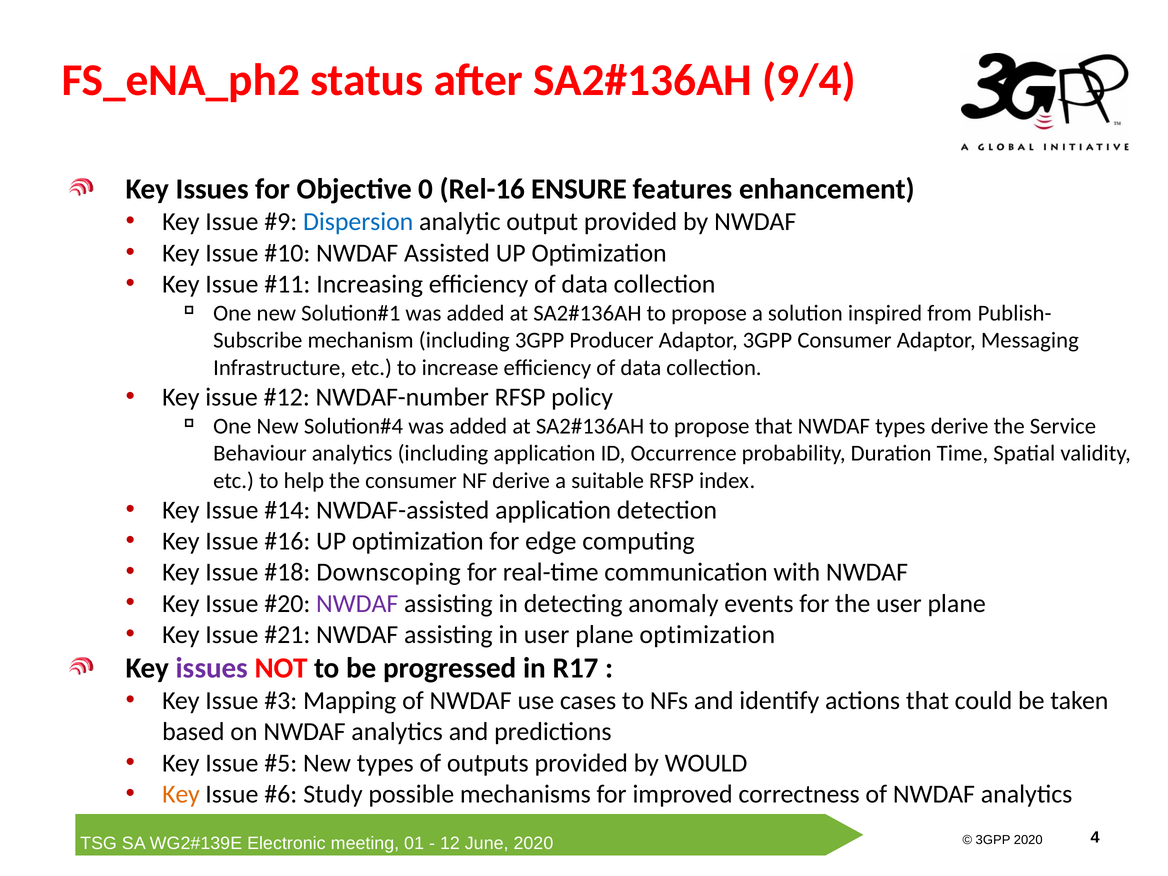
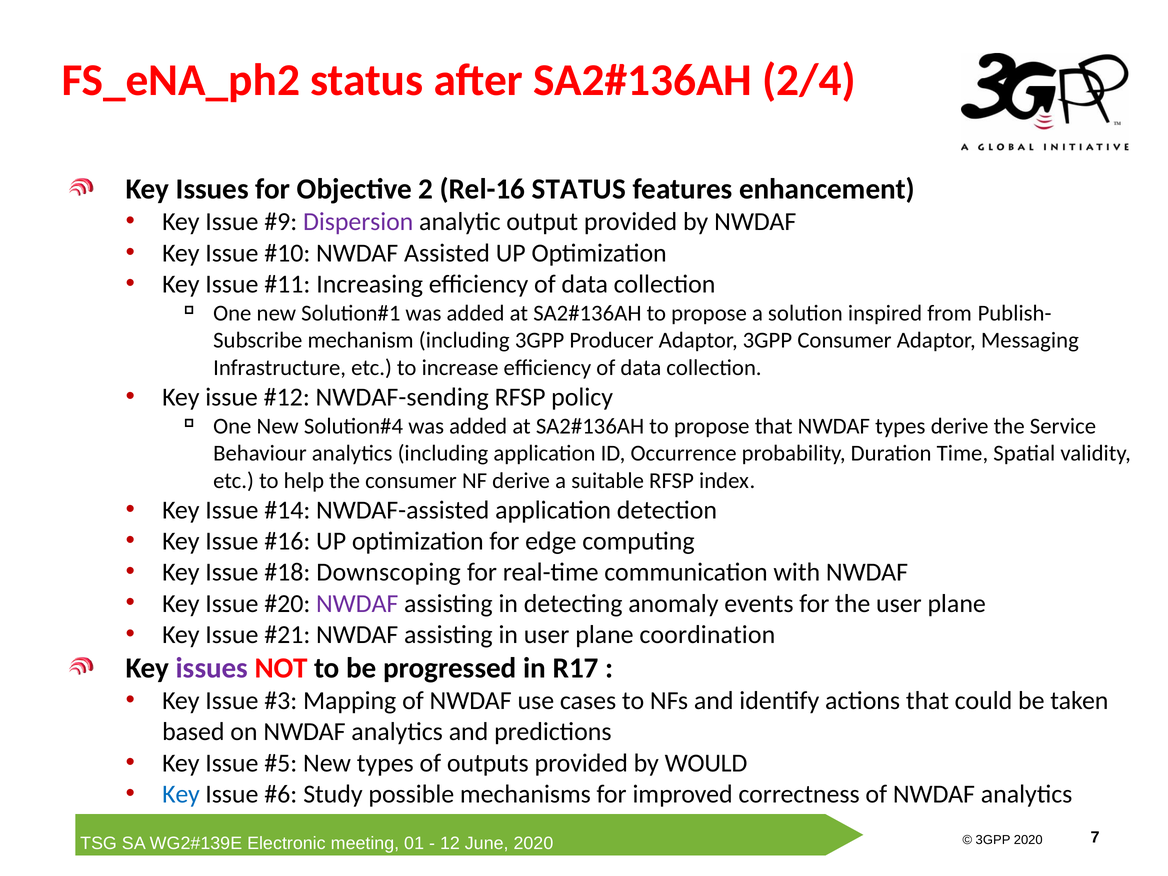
9/4: 9/4 -> 2/4 (809, 80)
0: 0 -> 2 (426, 189)
Rel-16 ENSURE: ENSURE -> STATUS (579, 189)
Dispersion colour: blue -> purple (358, 222)
NWDAF-number: NWDAF-number -> NWDAF-sending (402, 397)
plane optimization: optimization -> coordination (707, 635)
Key colour: orange -> blue (181, 794)
4: 4 -> 7 (1095, 837)
